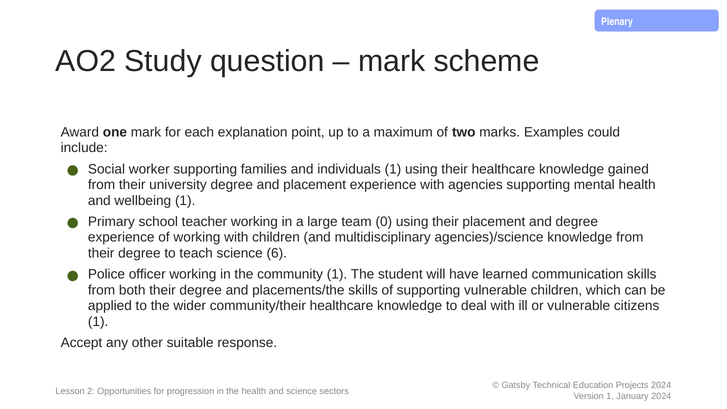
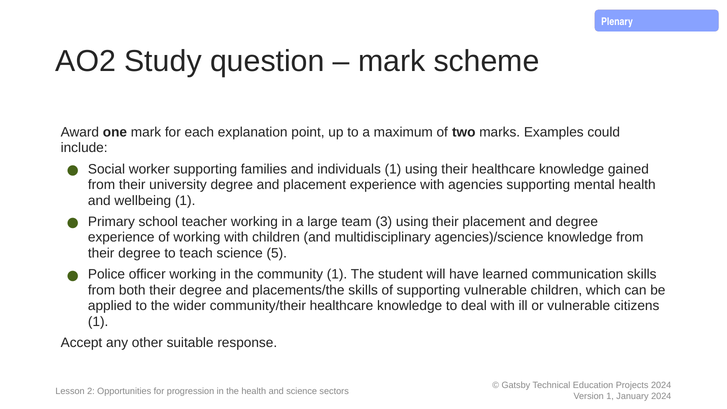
0: 0 -> 3 (384, 222)
6: 6 -> 5 (277, 253)
